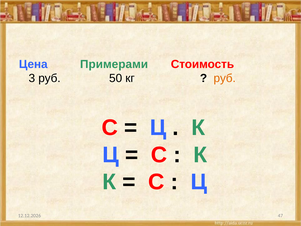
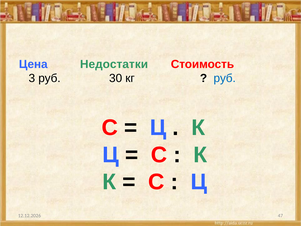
Примерами: Примерами -> Недостатки (114, 64)
50: 50 -> 30 (116, 78)
руб colour: orange -> blue (225, 78)
